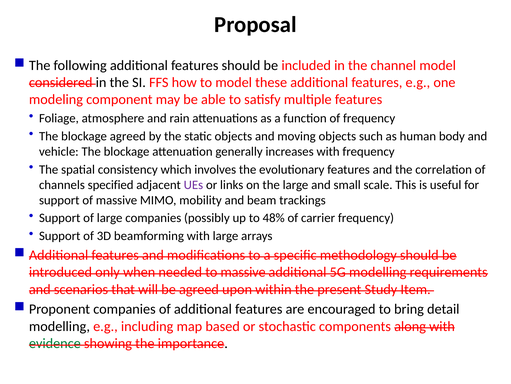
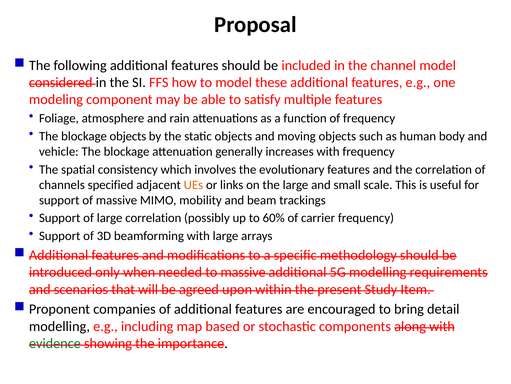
blockage agreed: agreed -> objects (128, 136)
UEs colour: purple -> orange (193, 184)
large companies: companies -> correlation (153, 218)
48%: 48% -> 60% (274, 218)
